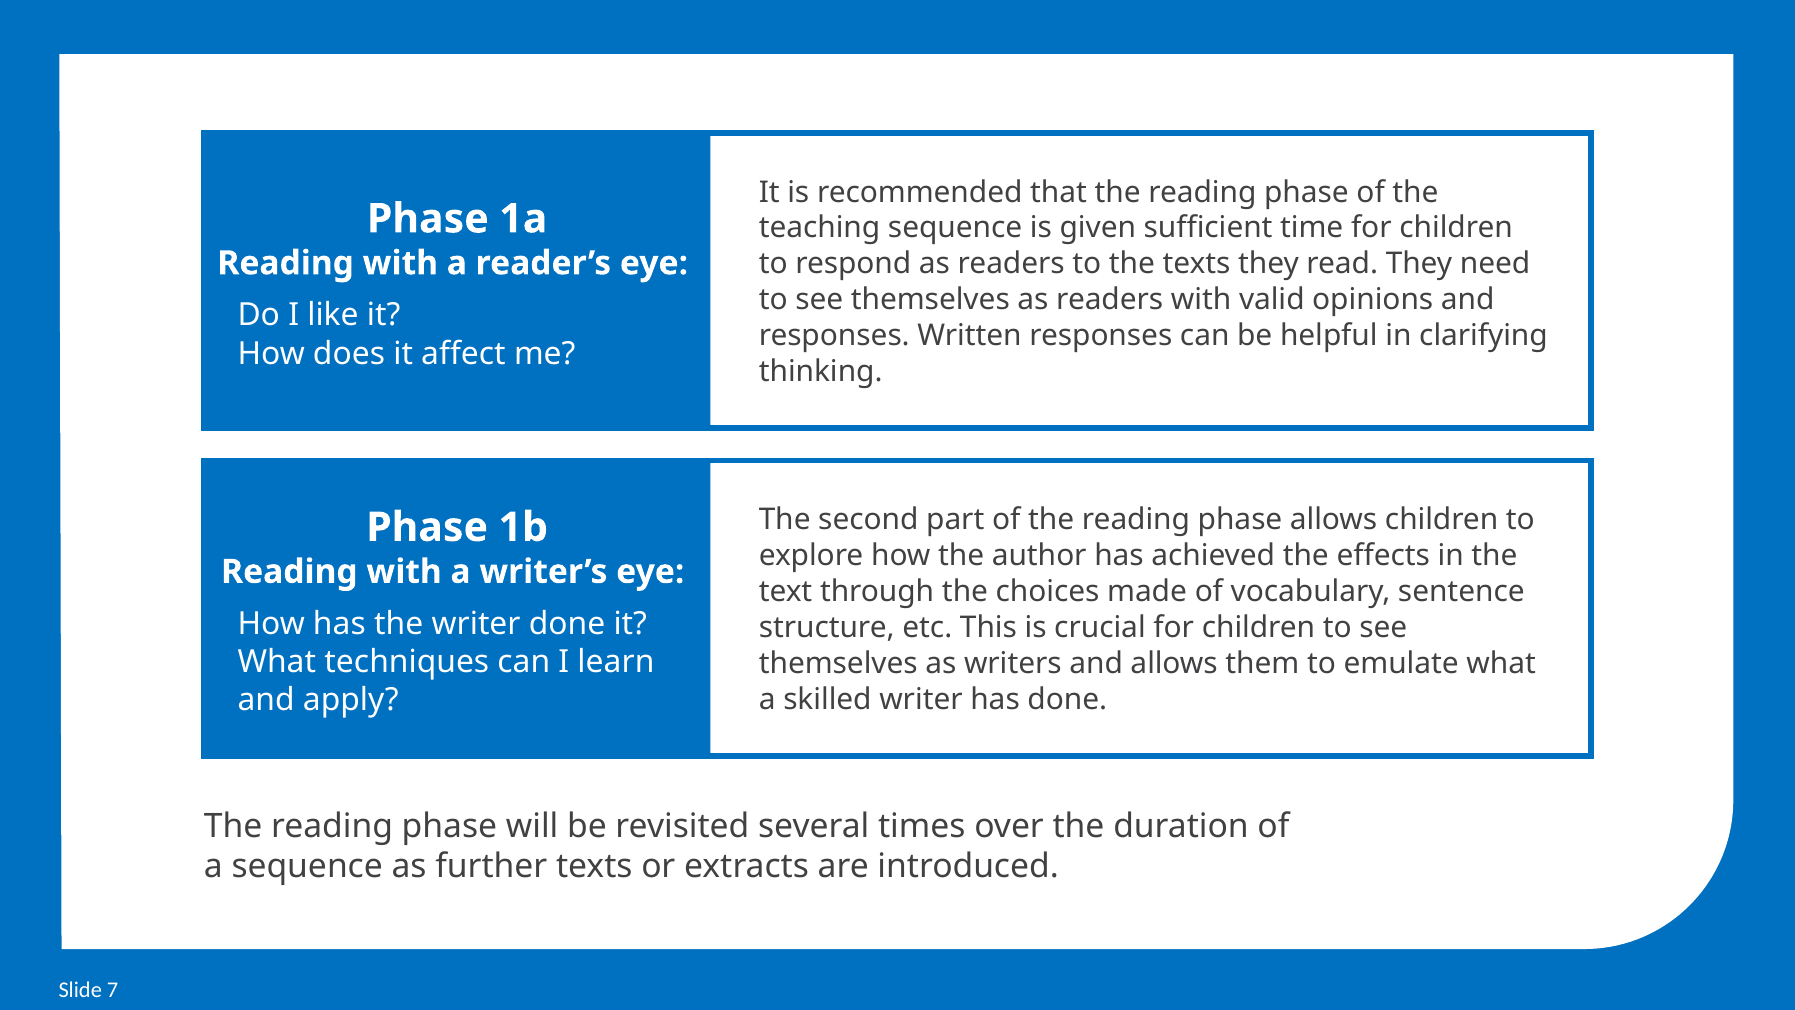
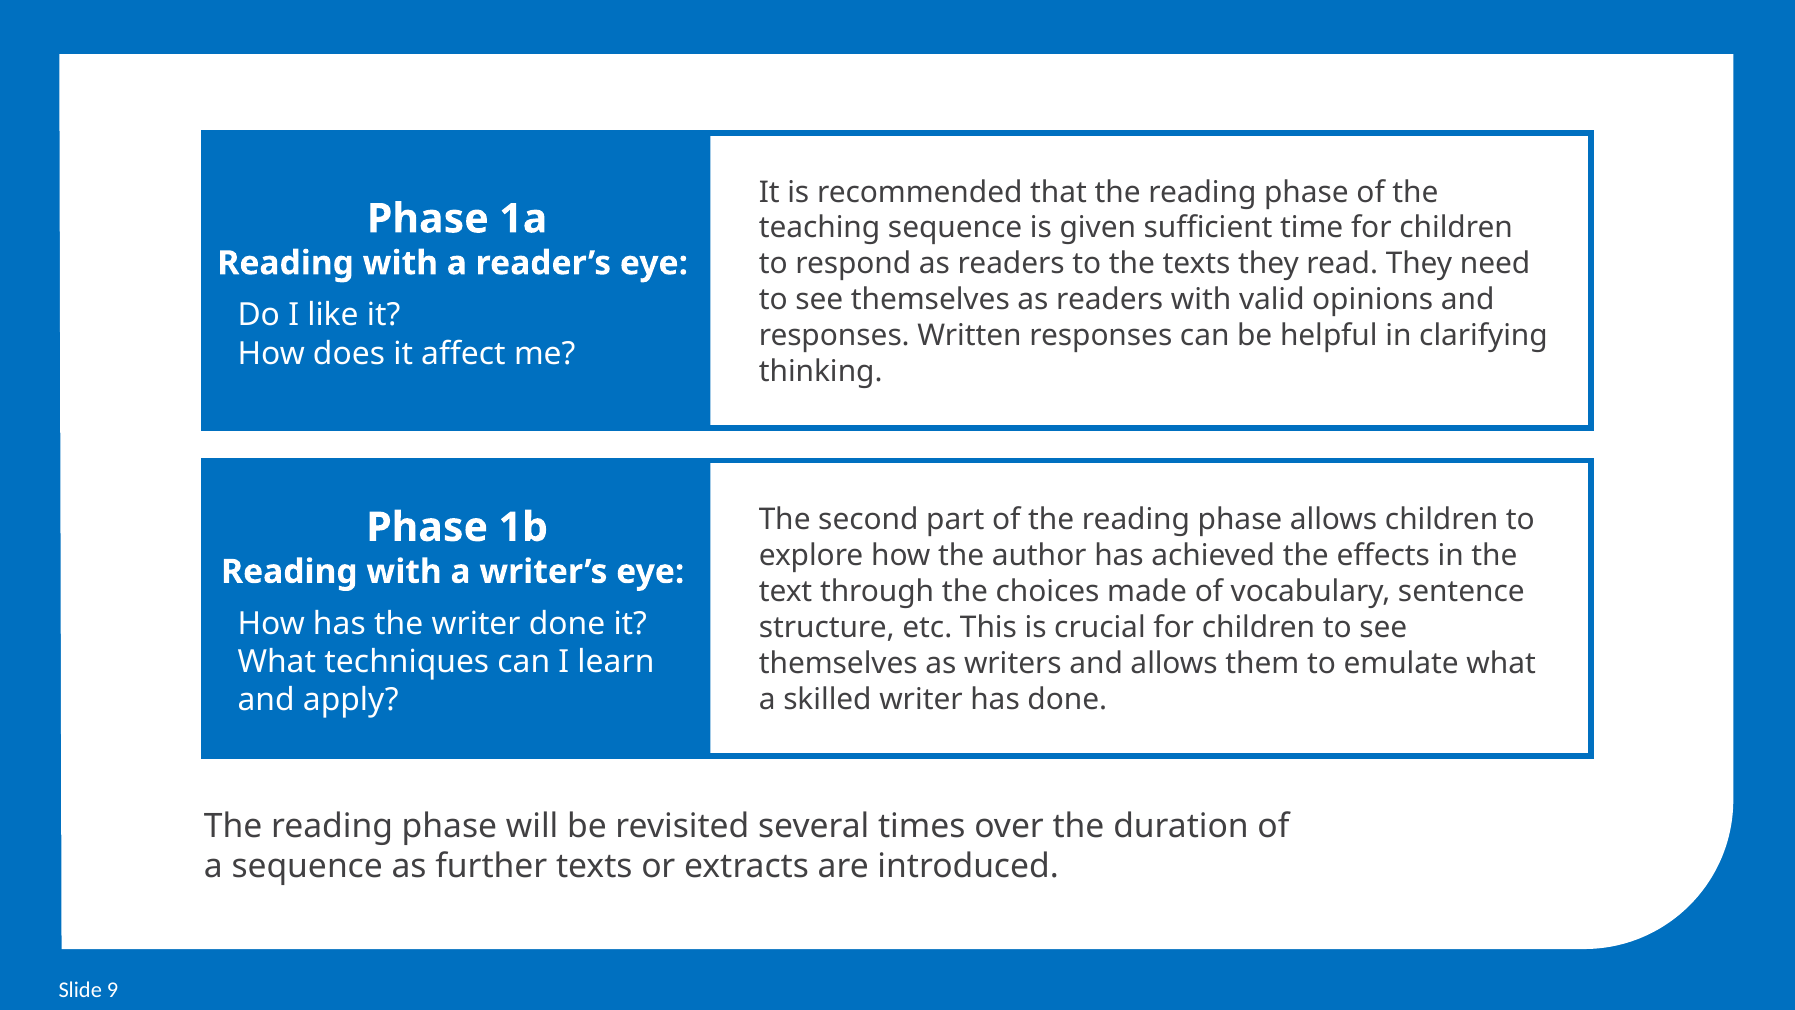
7: 7 -> 9 (113, 990)
